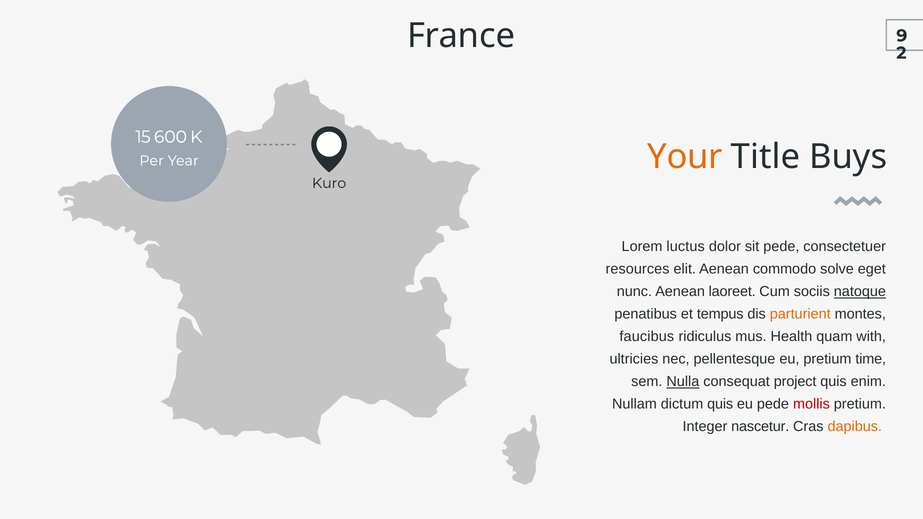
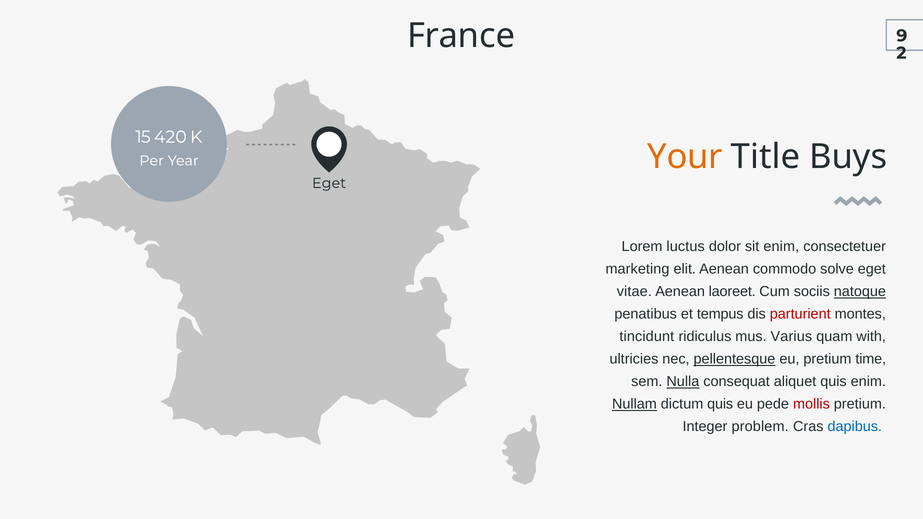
600: 600 -> 420 (170, 137)
Kuro: Kuro -> Eget (329, 183)
sit pede: pede -> enim (781, 247)
resources: resources -> marketing (637, 269)
nunc: nunc -> vitae (634, 292)
parturient colour: orange -> red (800, 314)
faucibus: faucibus -> tincidunt (647, 337)
Health: Health -> Varius (791, 337)
pellentesque underline: none -> present (734, 359)
project: project -> aliquet (795, 382)
Nullam underline: none -> present (634, 404)
nascetur: nascetur -> problem (760, 427)
dapibus colour: orange -> blue (855, 427)
